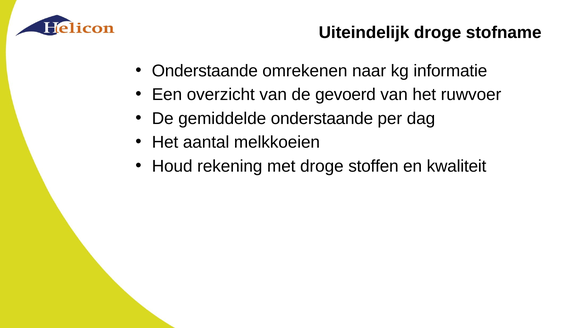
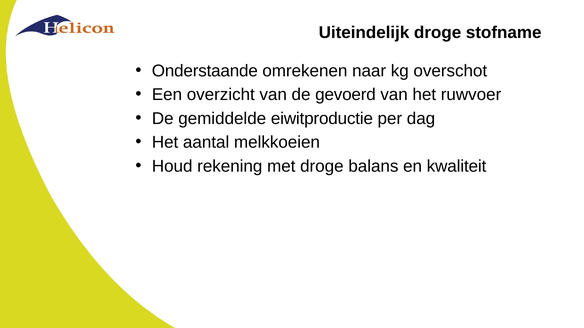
informatie: informatie -> overschot (450, 71)
gemiddelde onderstaande: onderstaande -> eiwitproductie (322, 119)
stoffen: stoffen -> balans (373, 166)
